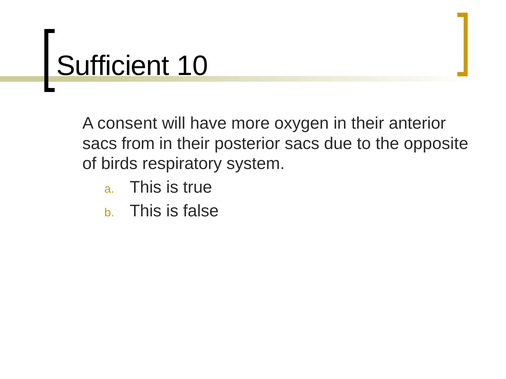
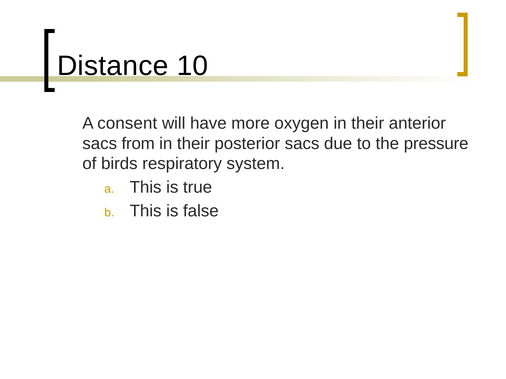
Sufficient: Sufficient -> Distance (113, 66)
opposite: opposite -> pressure (436, 144)
